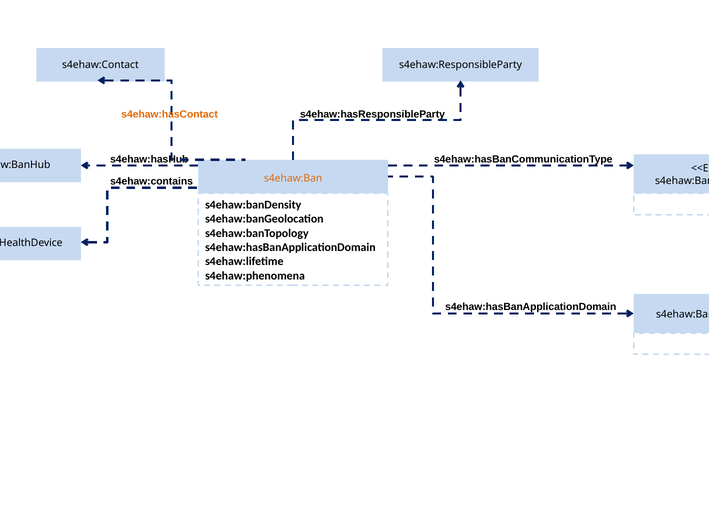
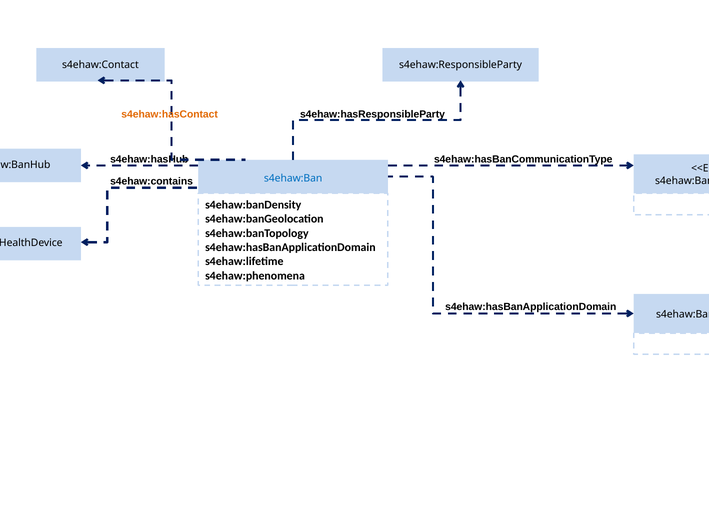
s4ehaw:Ban colour: orange -> blue (293, 178)
